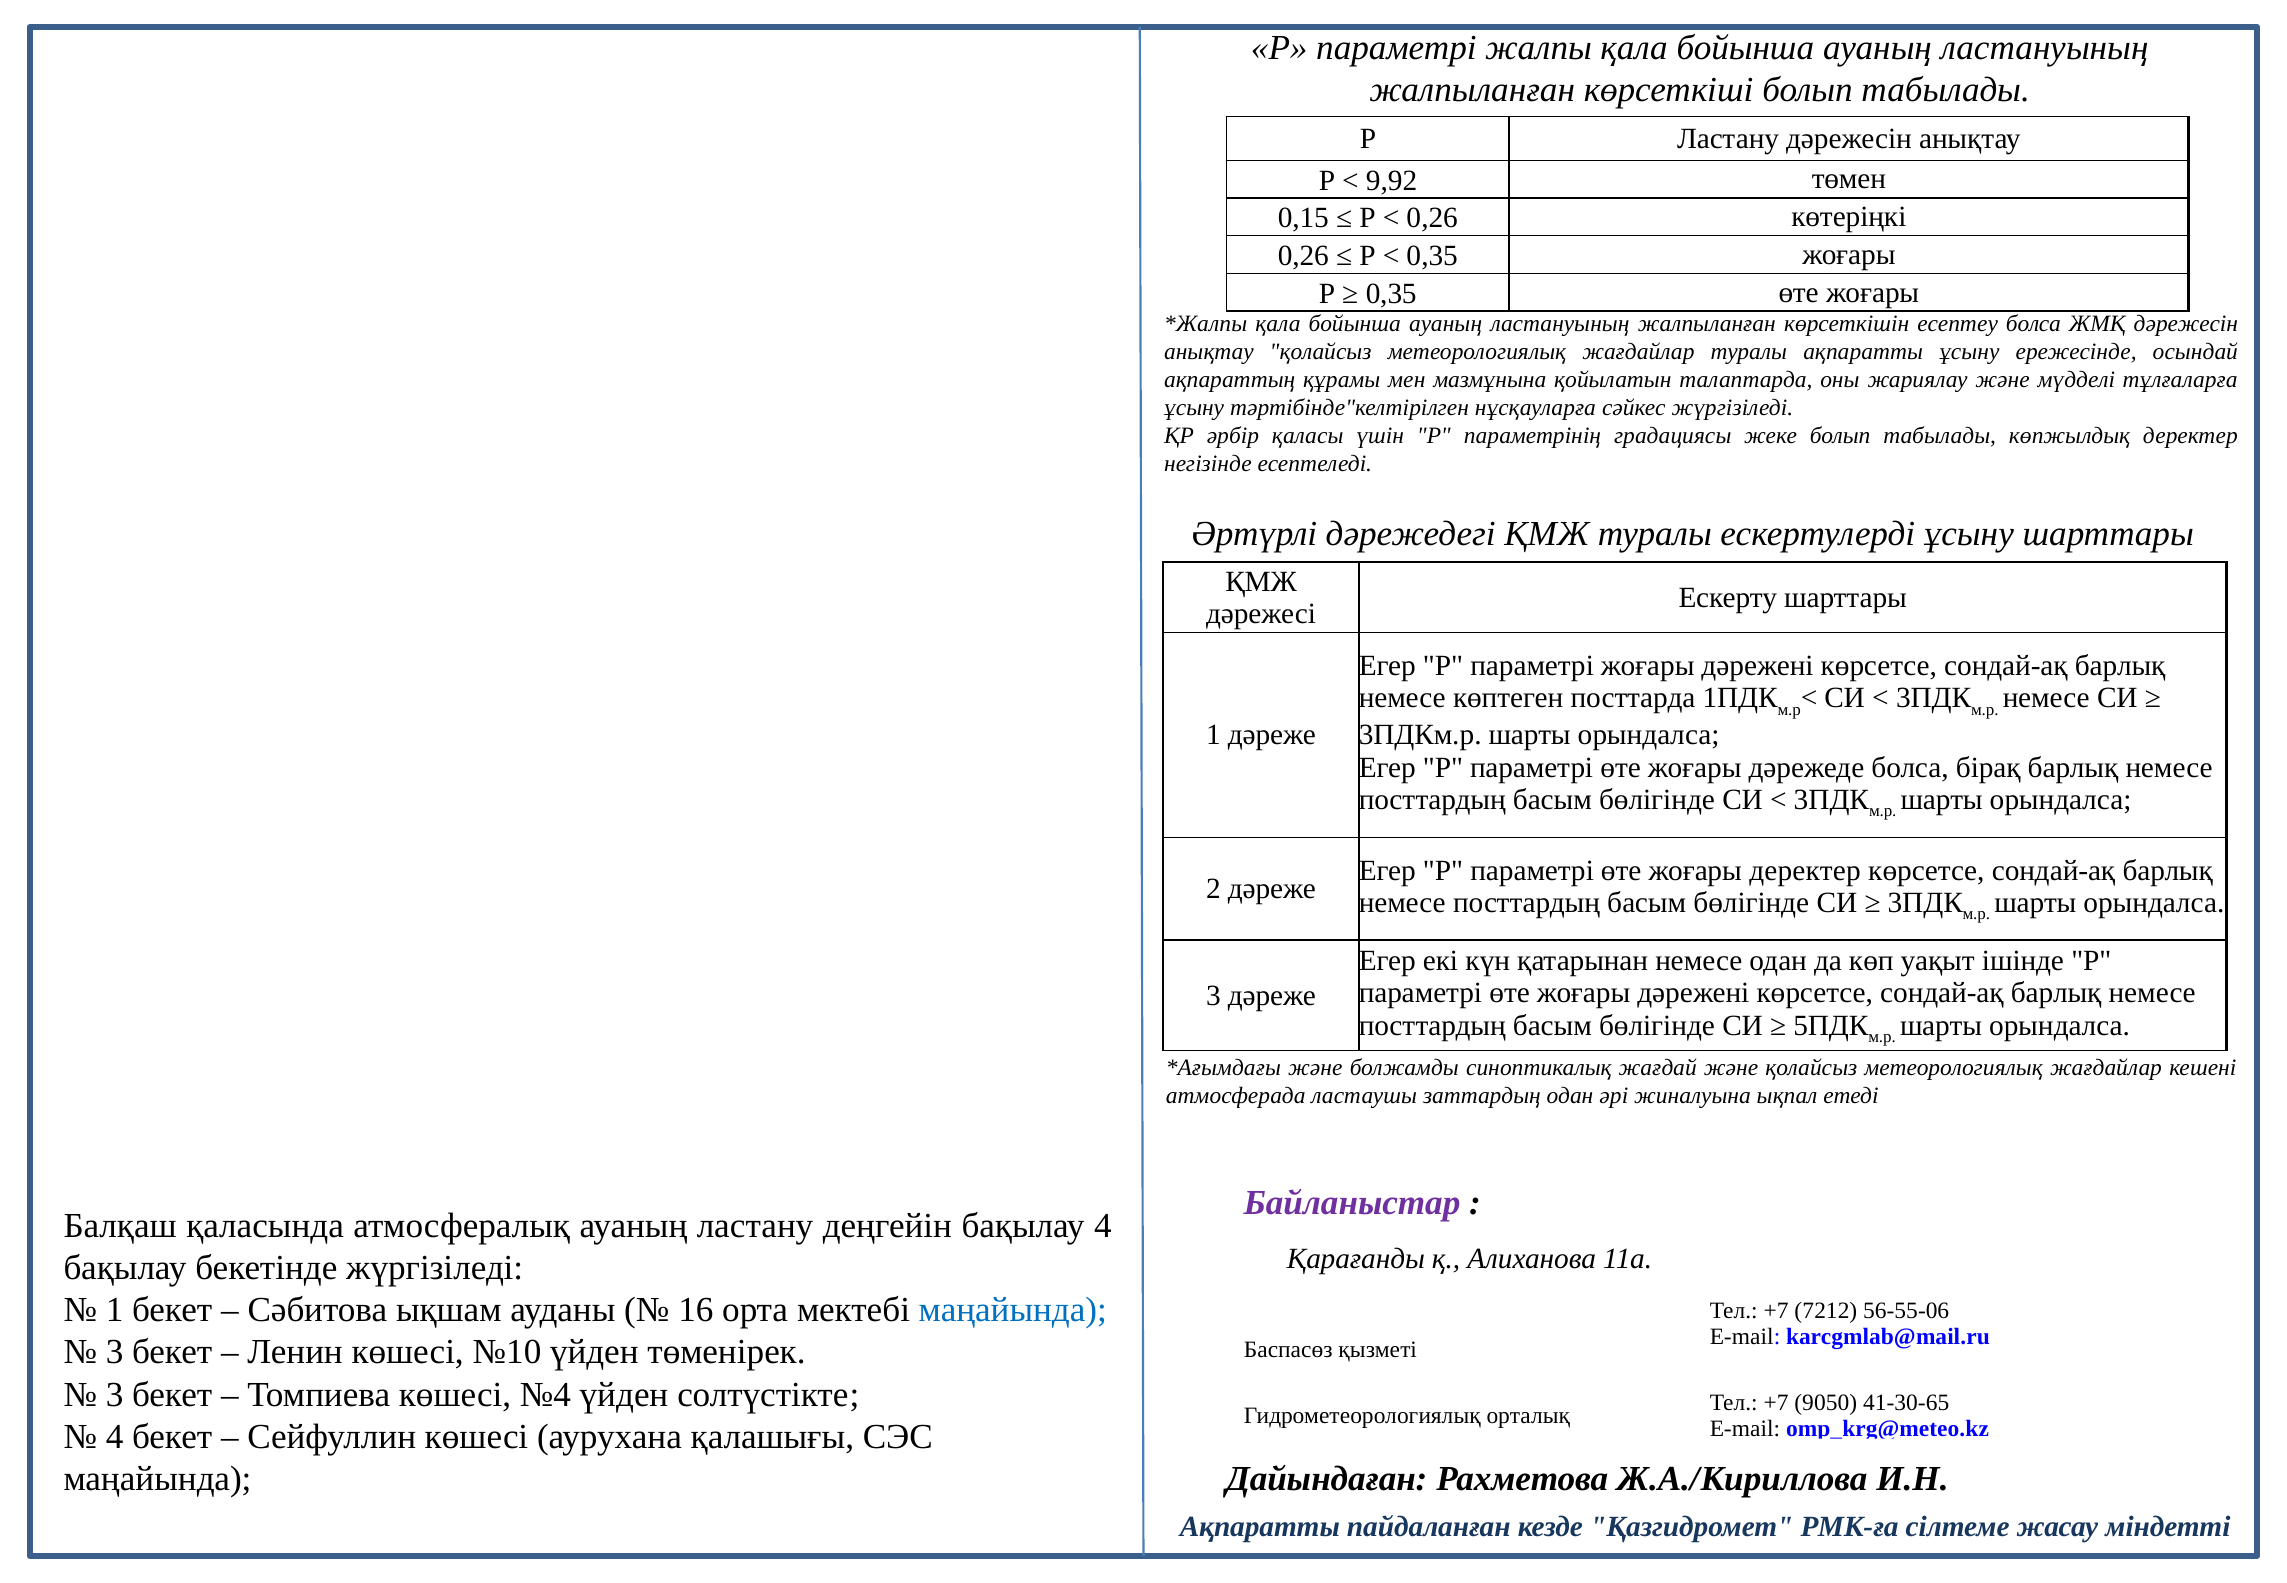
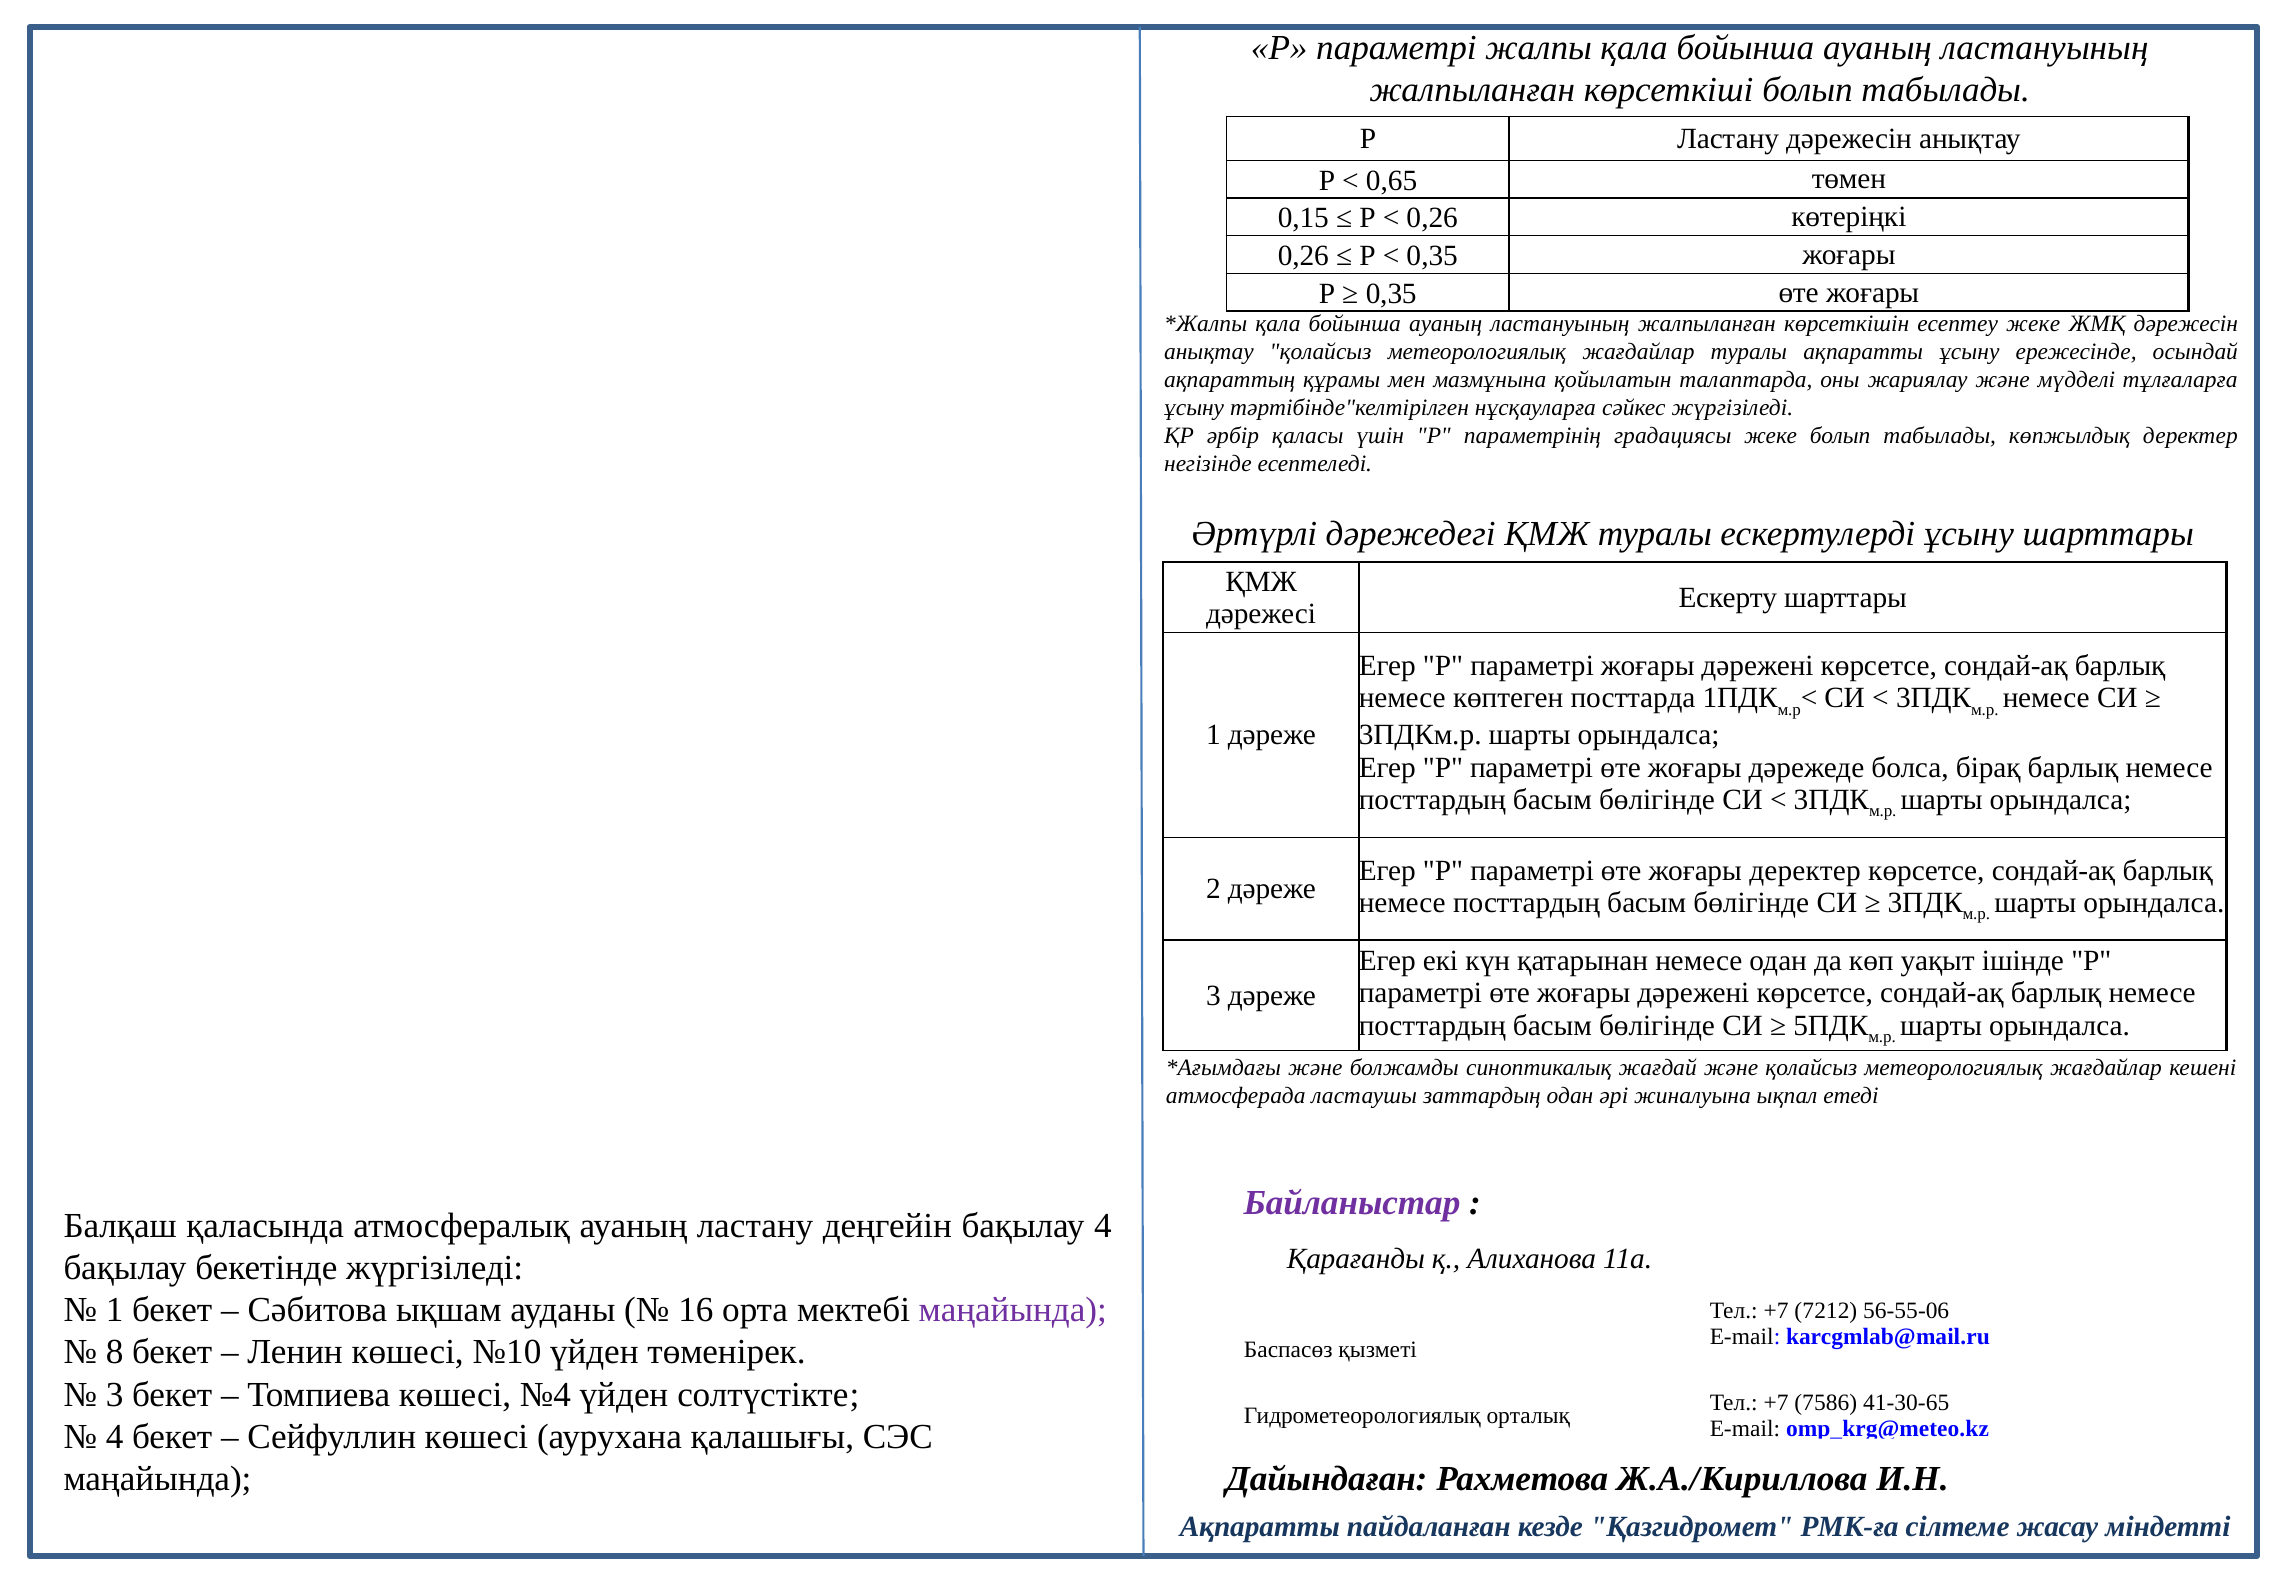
9,92: 9,92 -> 0,65 (1392, 180)
есептеу болса: болса -> жеке (2033, 323)
маңайында colour: blue -> purple (1013, 1310)
3: 3 -> 8 (115, 1353)
9050: 9050 -> 7586 (1826, 1403)
